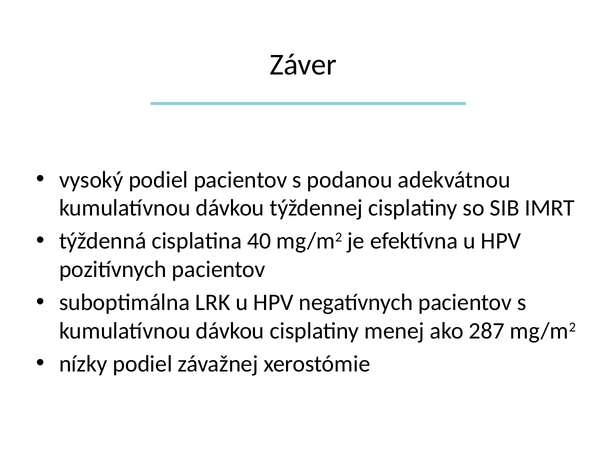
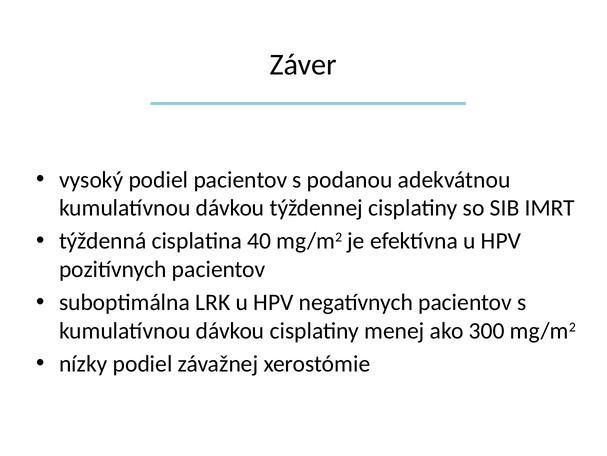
287: 287 -> 300 (487, 330)
